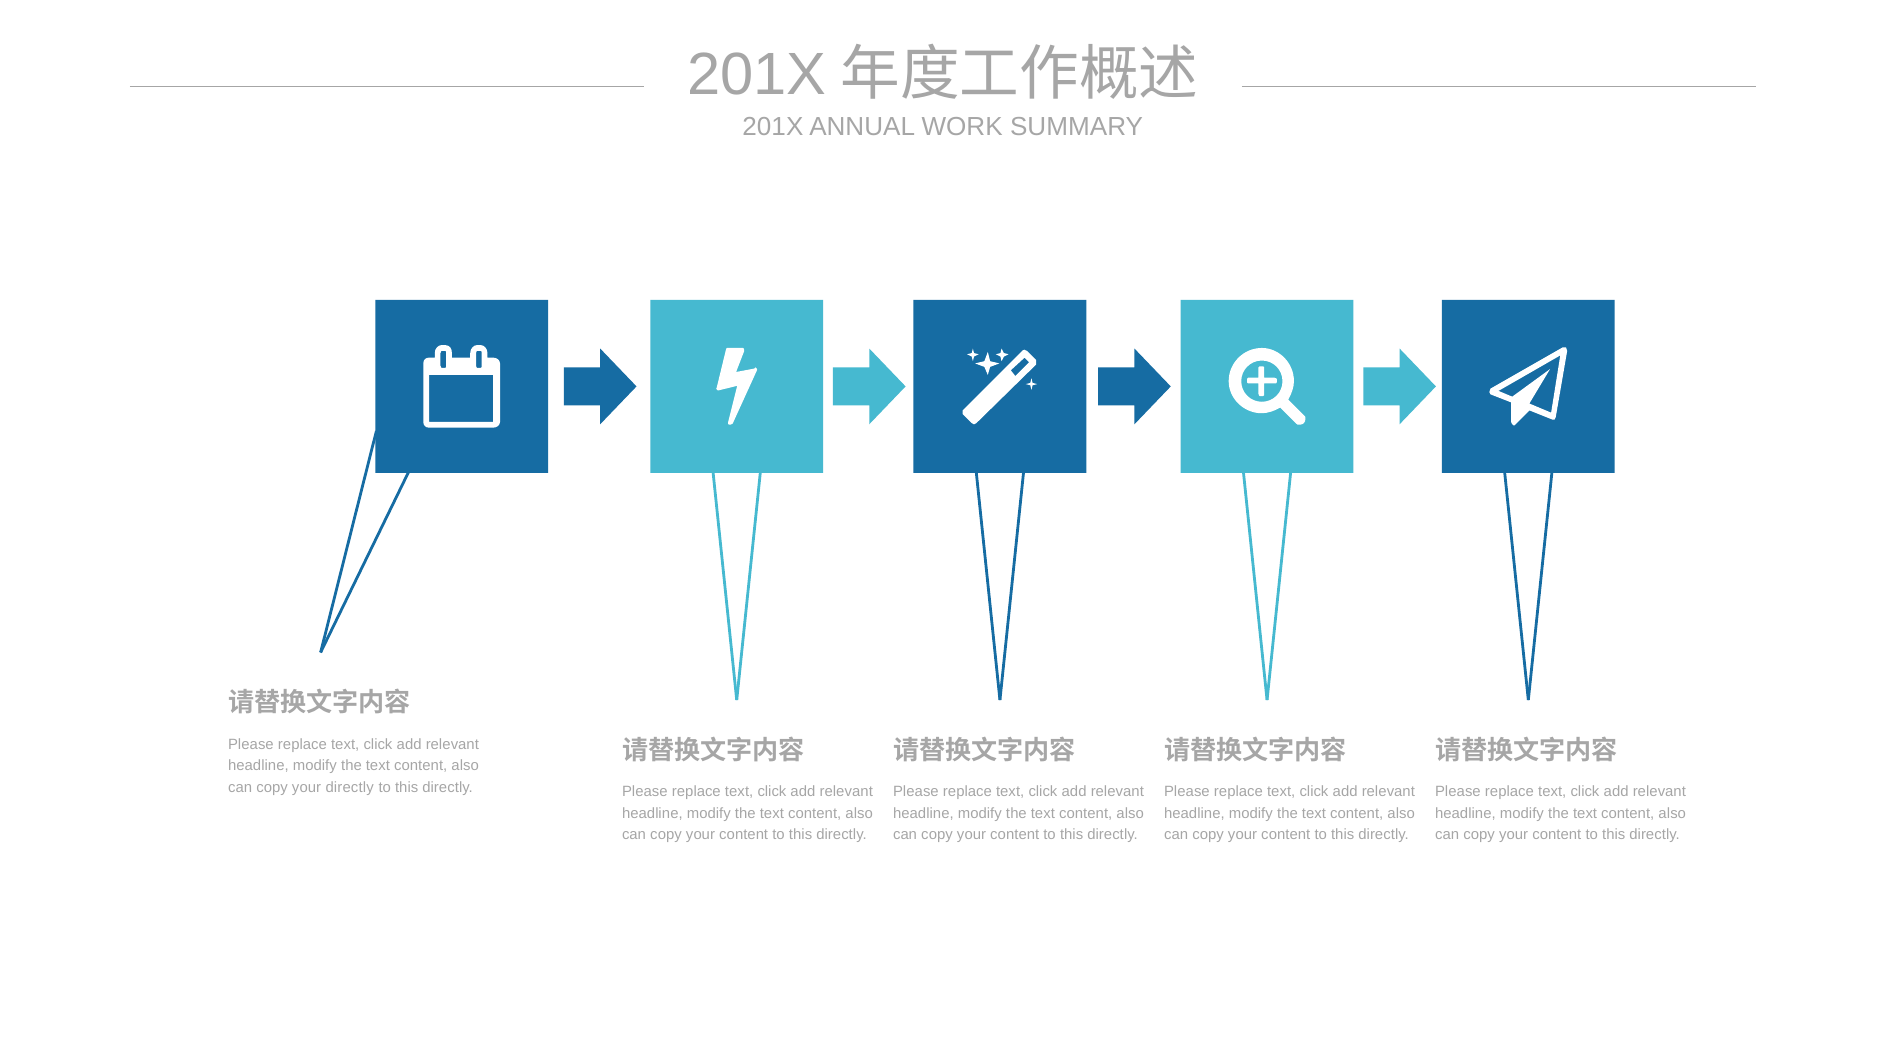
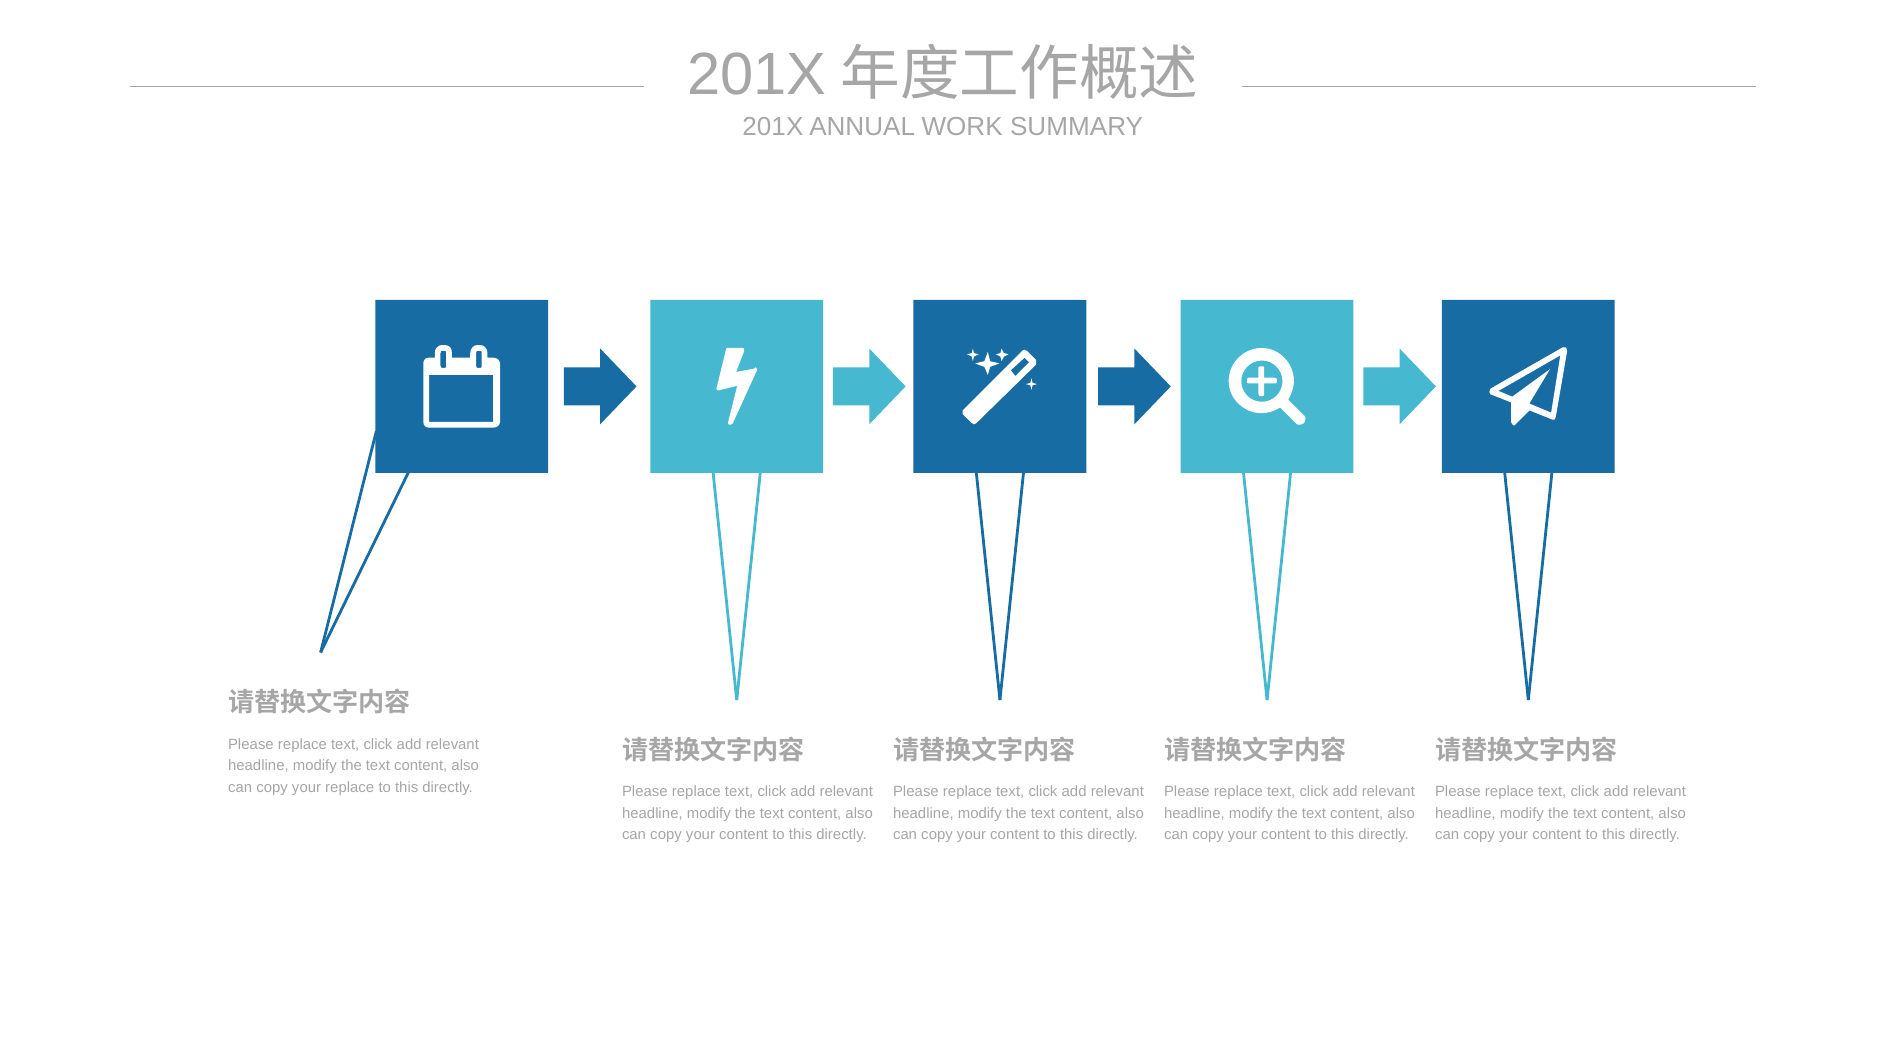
your directly: directly -> replace (350, 787)
